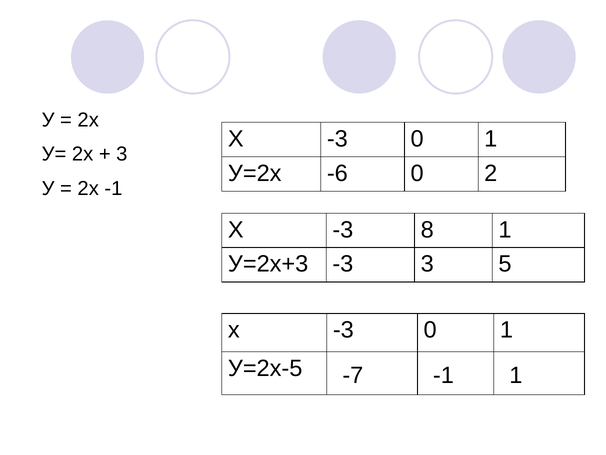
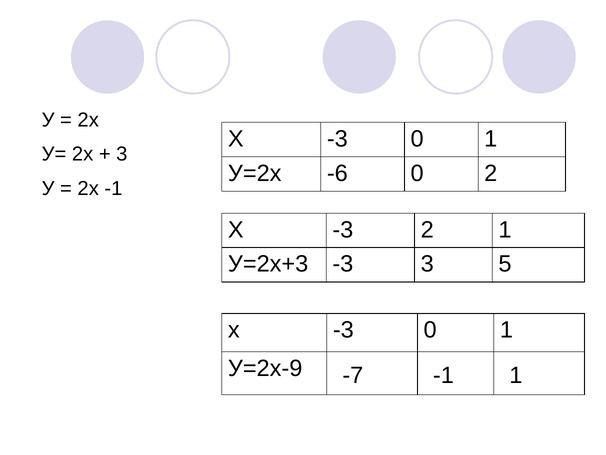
-3 8: 8 -> 2 (427, 229)
У=2х-5: У=2х-5 -> У=2х-9 (265, 368)
